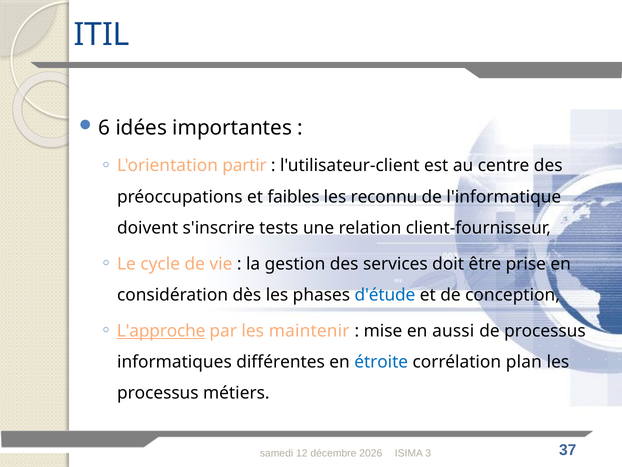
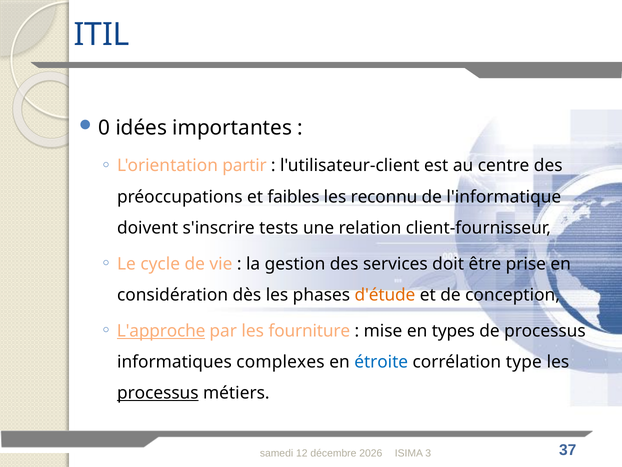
6: 6 -> 0 (104, 128)
d'étude colour: blue -> orange (385, 295)
maintenir: maintenir -> fourniture (309, 331)
aussi: aussi -> types (453, 331)
différentes: différentes -> complexes (280, 362)
plan: plan -> type (524, 362)
processus underline: none -> present (158, 393)
